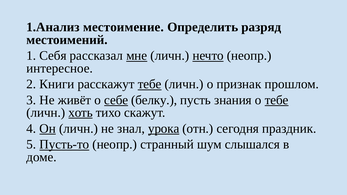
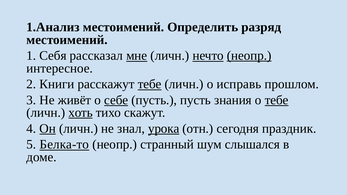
1.Анализ местоимение: местоимение -> местоимений (124, 27)
неопр underline: none -> present (249, 56)
признак: признак -> исправь (239, 84)
себе белку: белку -> пусть (154, 100)
Пусть-то: Пусть-то -> Белка-то (64, 145)
